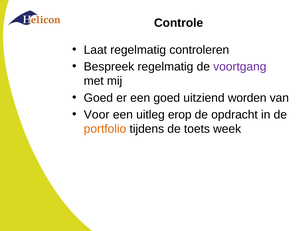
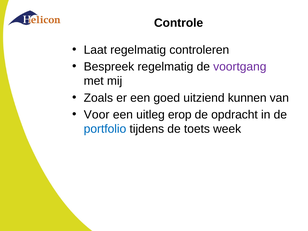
Goed: Goed -> Zoals (98, 98)
worden: worden -> kunnen (247, 98)
portfolio colour: orange -> blue (105, 129)
